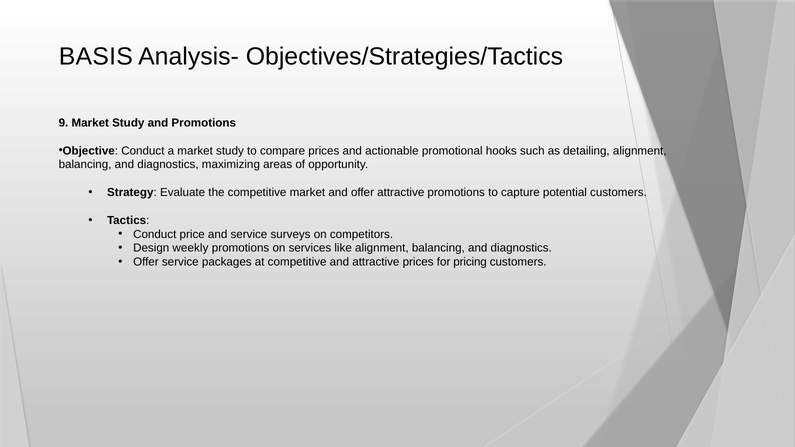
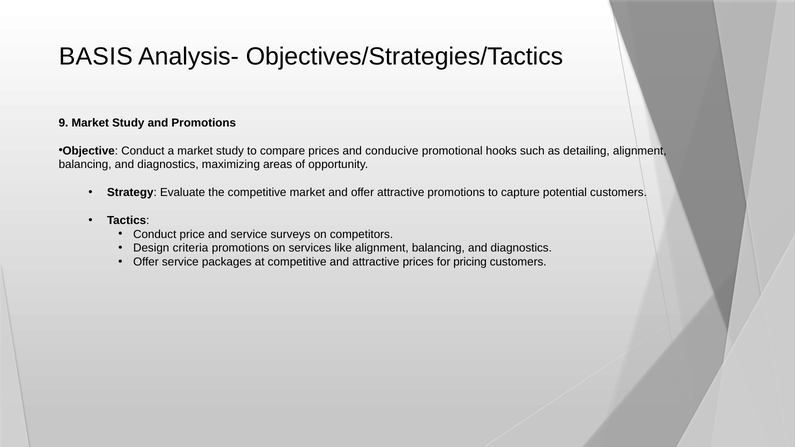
actionable: actionable -> conducive (392, 151)
weekly: weekly -> criteria (190, 248)
